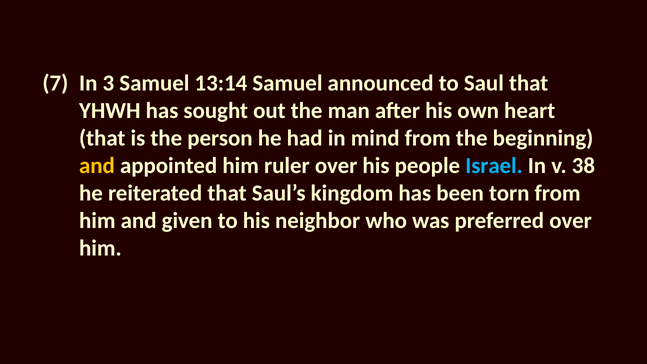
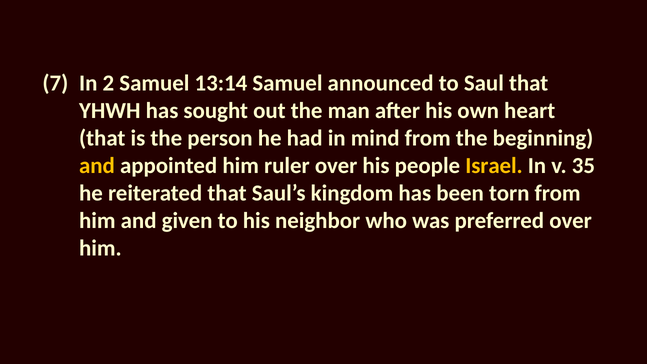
3: 3 -> 2 (108, 83)
Israel colour: light blue -> yellow (494, 166)
38: 38 -> 35 (583, 166)
